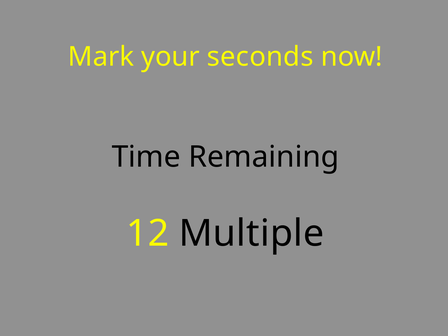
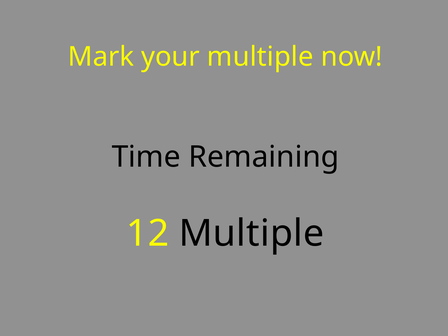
your seconds: seconds -> multiple (260, 57)
